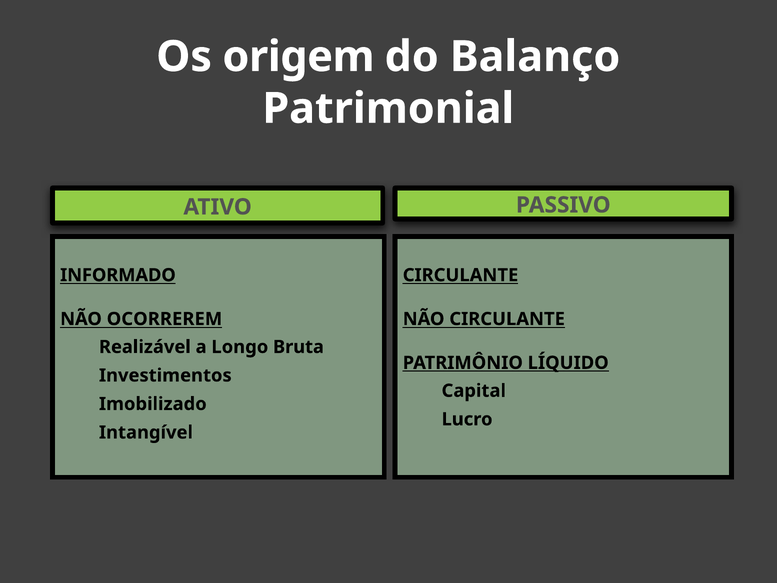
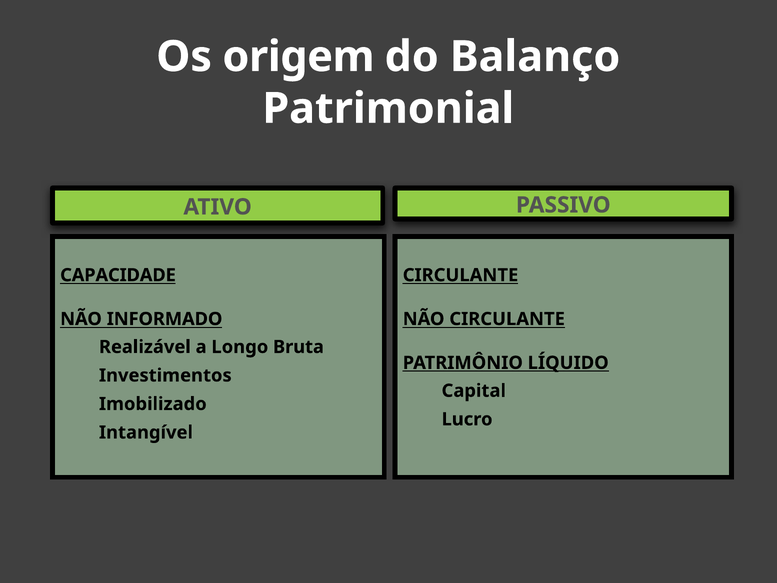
INFORMADO: INFORMADO -> CAPACIDADE (118, 275)
OCORREREM: OCORREREM -> INFORMADO (165, 319)
